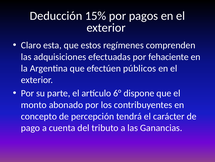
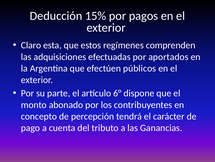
fehaciente: fehaciente -> aportados (168, 57)
